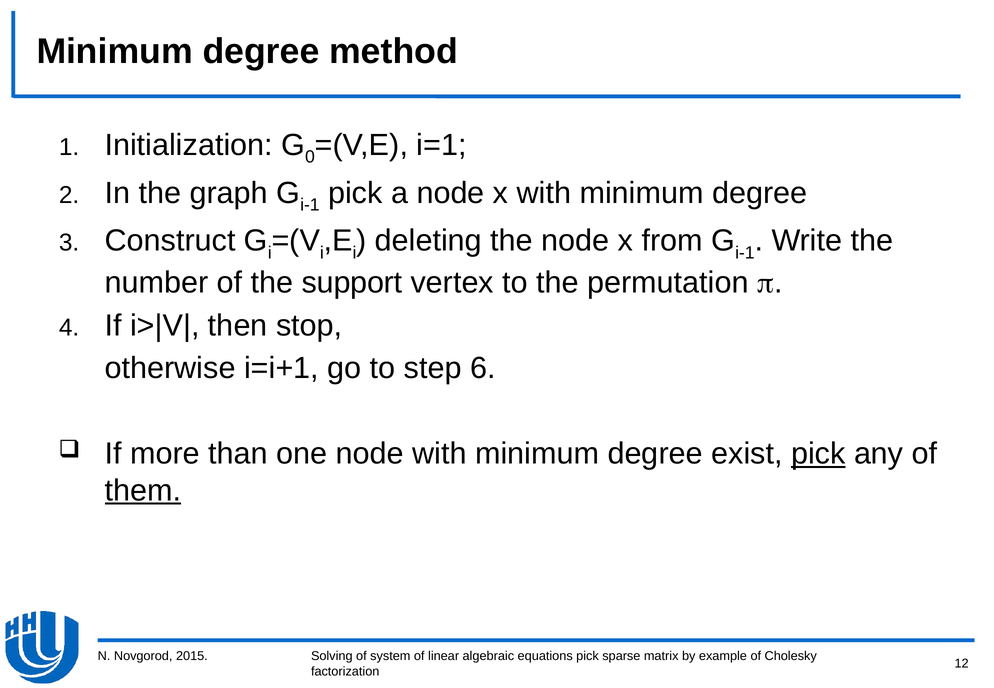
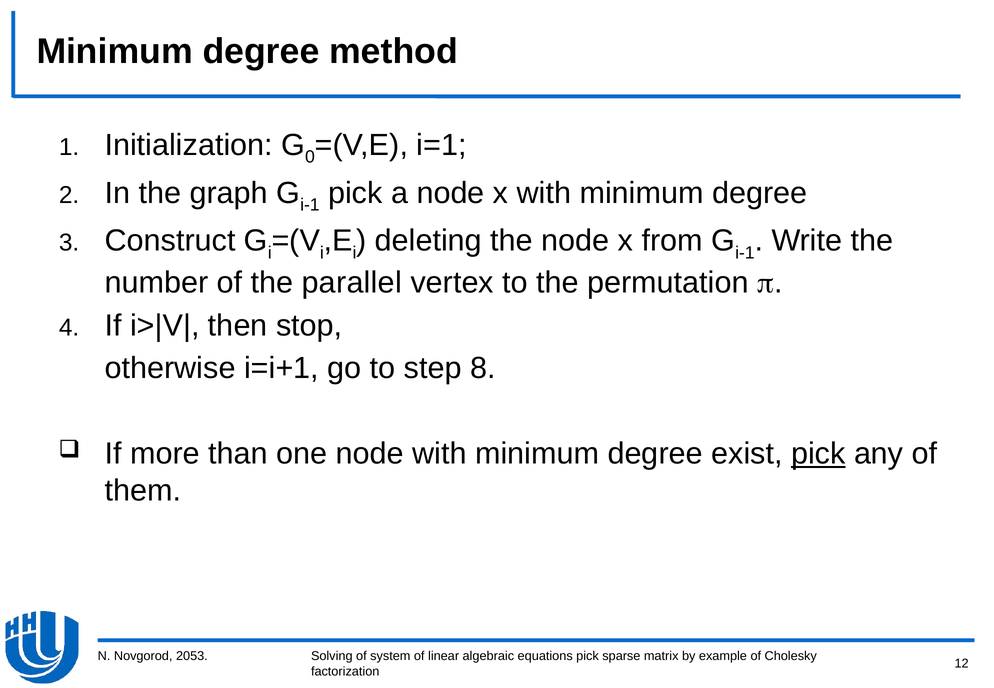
support: support -> parallel (352, 283)
6: 6 -> 8 (483, 368)
them underline: present -> none (143, 491)
2015: 2015 -> 2053 (192, 656)
